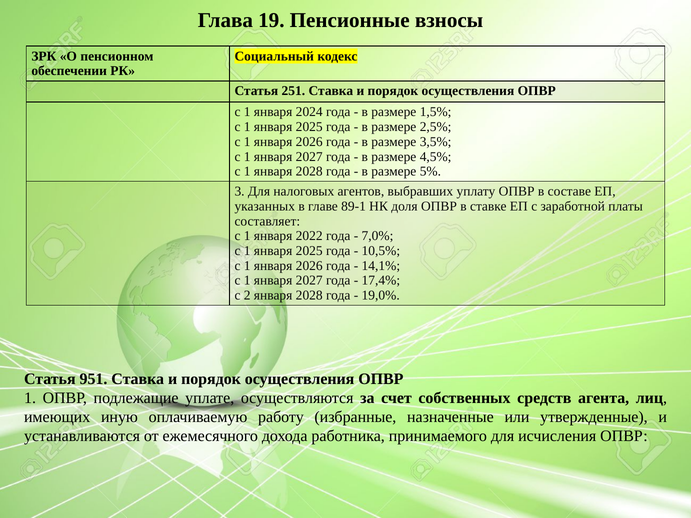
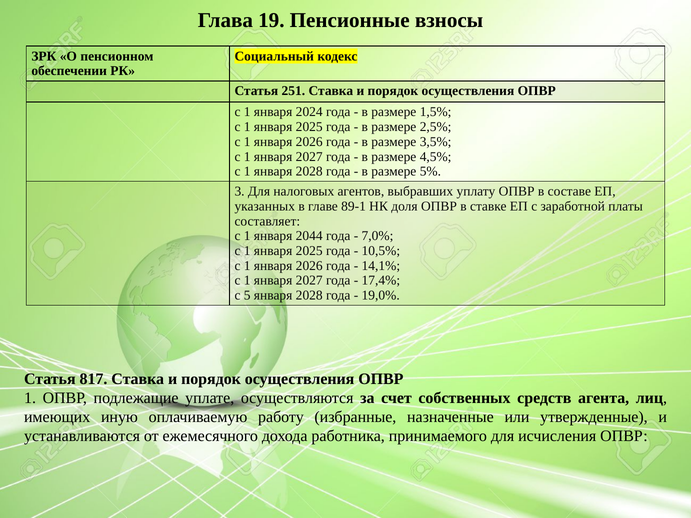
2022: 2022 -> 2044 (309, 236)
2: 2 -> 5 (247, 296)
951: 951 -> 817 (93, 379)
